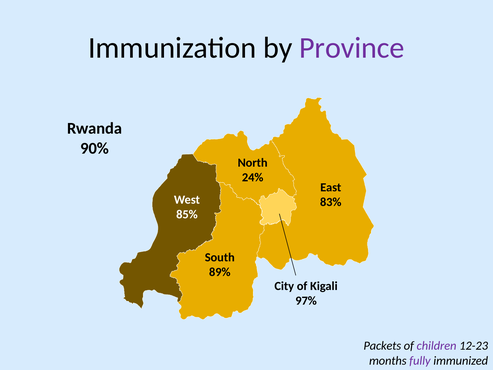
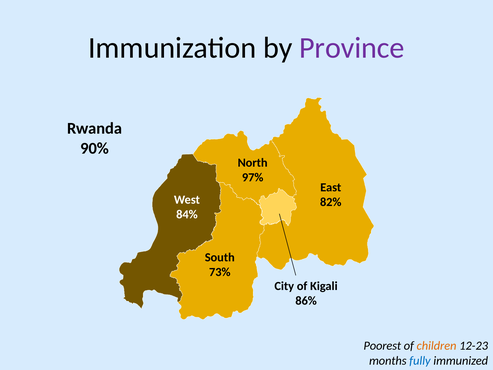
24%: 24% -> 97% (253, 177)
83%: 83% -> 82% (331, 202)
85%: 85% -> 84% (187, 214)
89%: 89% -> 73% (220, 272)
97%: 97% -> 86% (306, 301)
Packets: Packets -> Poorest (382, 346)
children colour: purple -> orange (437, 346)
fully colour: purple -> blue (420, 360)
